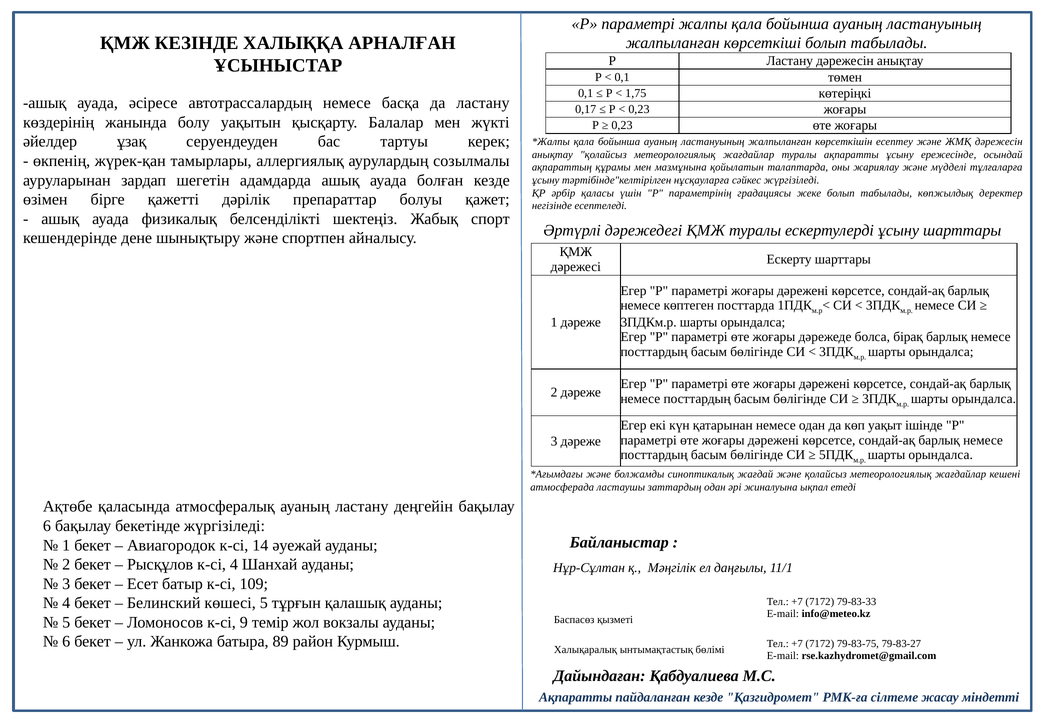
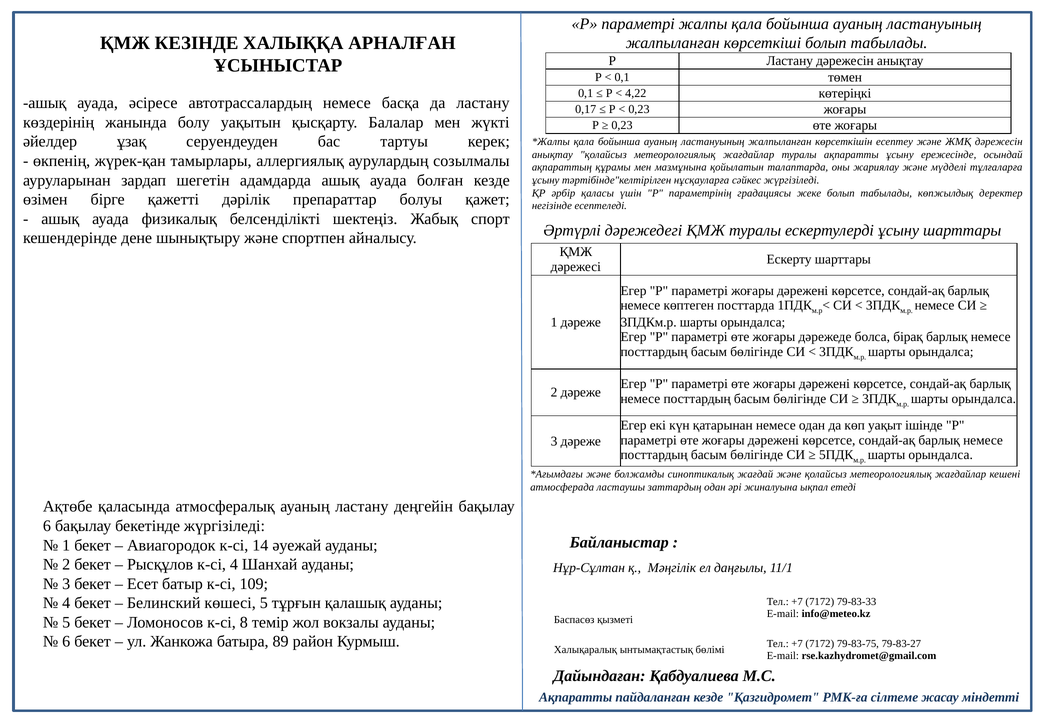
1,75: 1,75 -> 4,22 (636, 93)
9: 9 -> 8 (244, 623)
